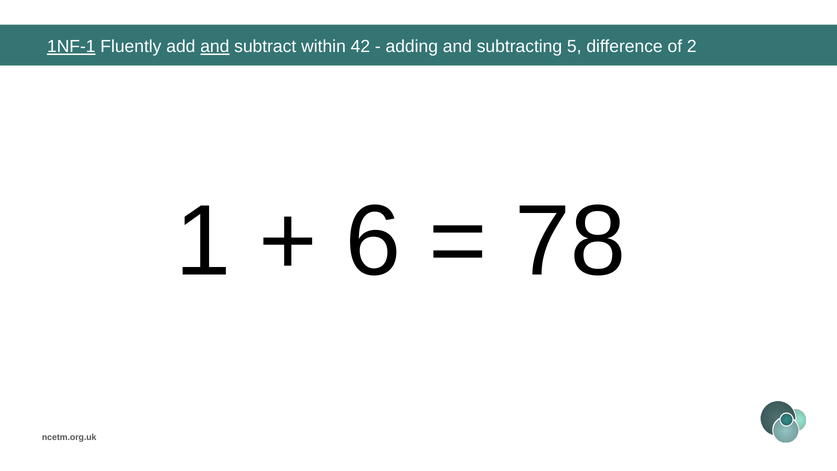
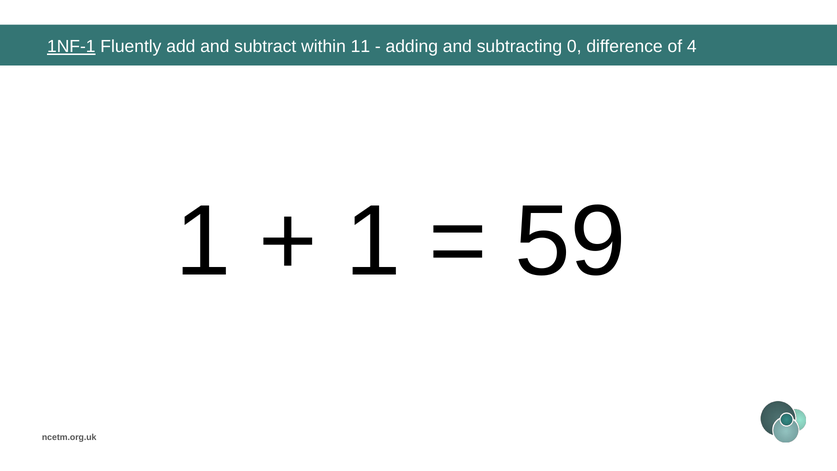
and underline: present -> none (215, 47)
42: 42 -> 11 (360, 47)
5: 5 -> 0 (574, 47)
2: 2 -> 4 (692, 47)
6: 6 -> 1 (373, 242)
78: 78 -> 59 (570, 242)
